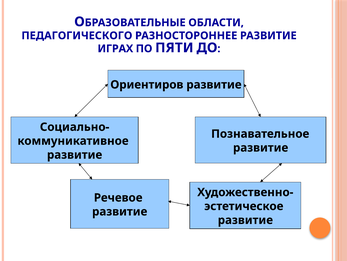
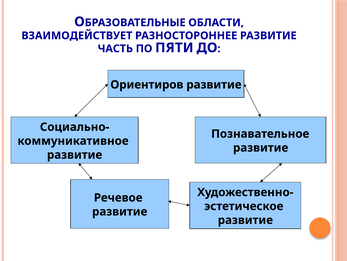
ПЕДАГОГИЧЕСКОГО: ПЕДАГОГИЧЕСКОГО -> ВЗАИМОДЕЙСТВУЕТ (77, 36)
ИГРАХ: ИГРАХ -> ЧАСТЬ (115, 49)
